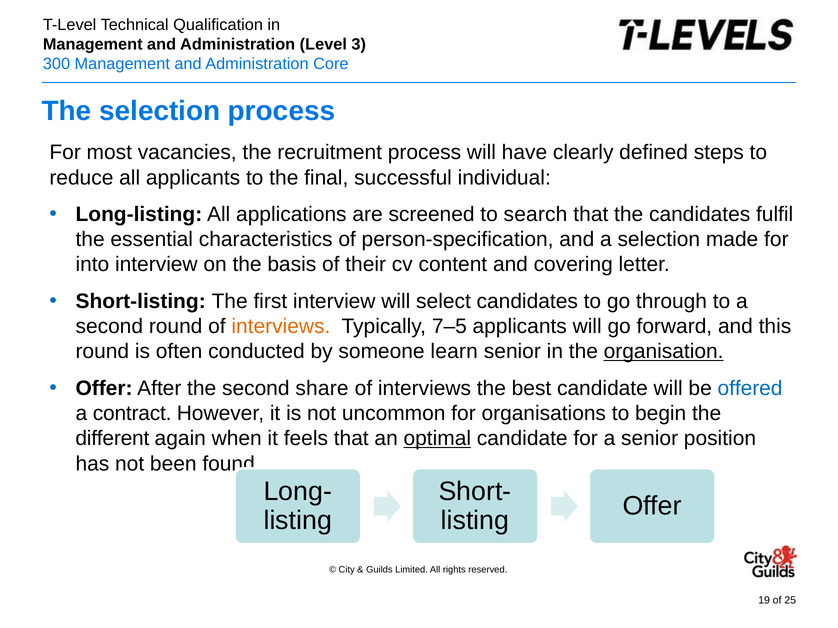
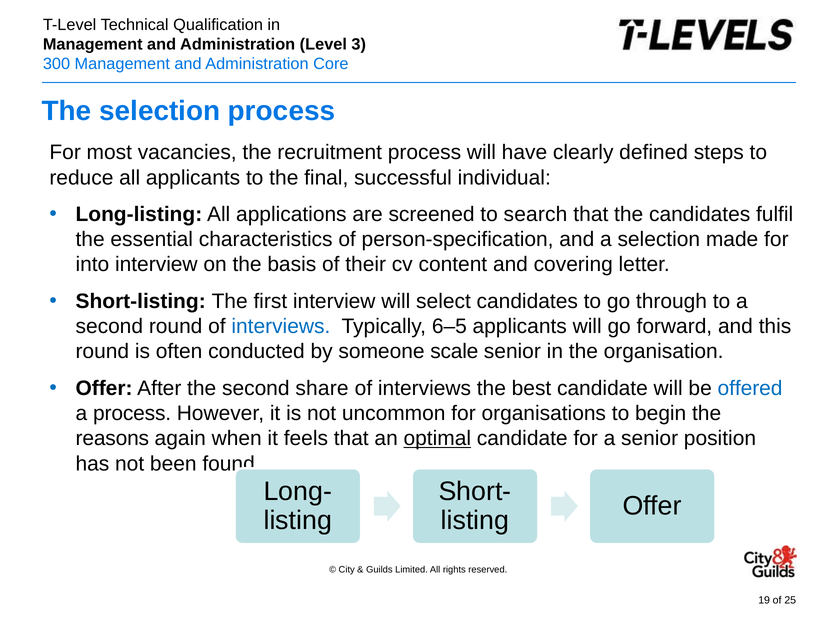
interviews colour: orange -> blue (281, 327)
7–5: 7–5 -> 6–5 (449, 327)
learn: learn -> scale (454, 352)
organisation underline: present -> none (664, 352)
a contract: contract -> process (132, 414)
different: different -> reasons (112, 439)
